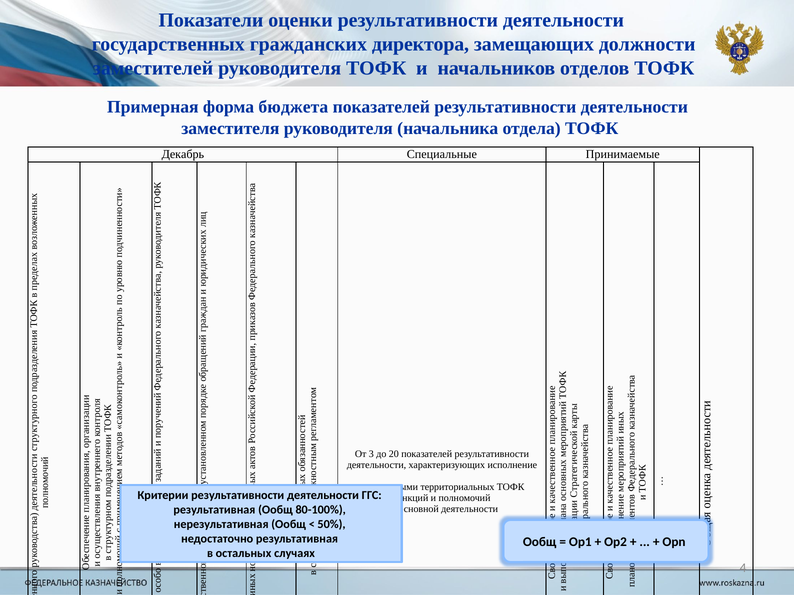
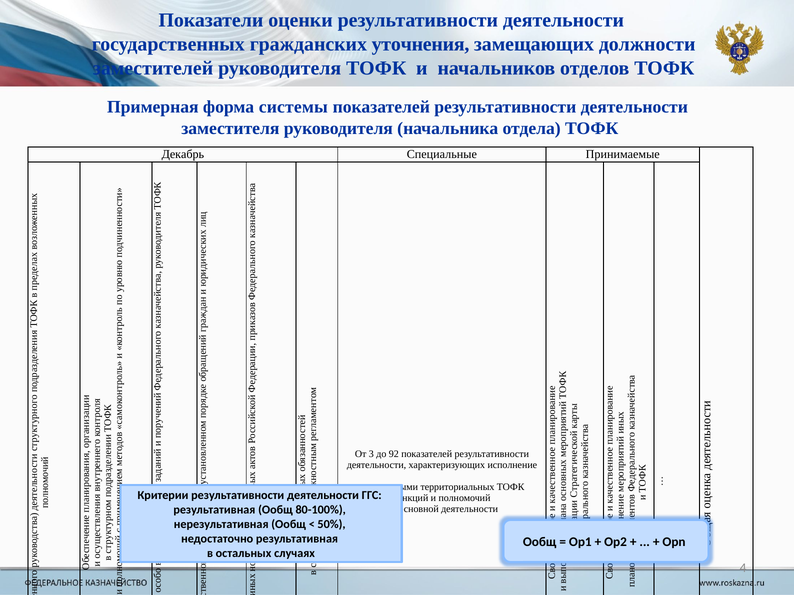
директора: директора -> уточнения (421, 44)
бюджета: бюджета -> системы (293, 107)
20: 20 -> 92 (394, 454)
